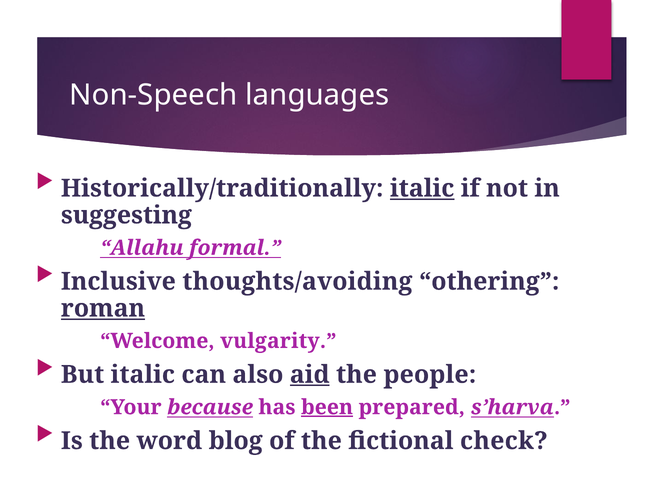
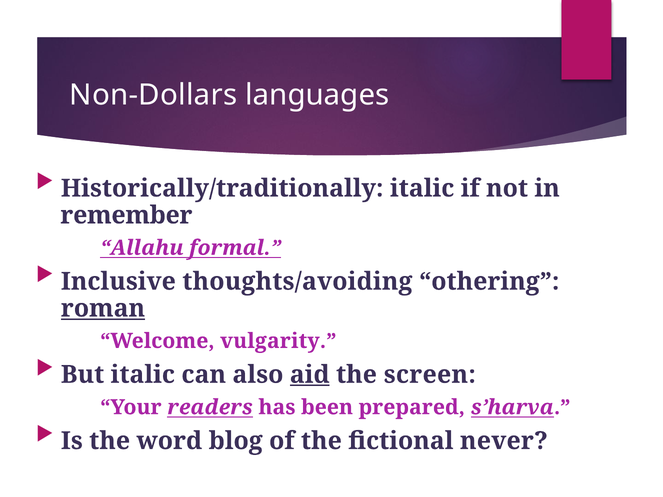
Non-Speech: Non-Speech -> Non-Dollars (153, 95)
italic underline: present -> none (422, 188)
suggesting: suggesting -> remember (126, 215)
people: people -> screen (430, 375)
because: because -> readers (210, 407)
been underline: present -> none (327, 407)
check: check -> never (504, 441)
